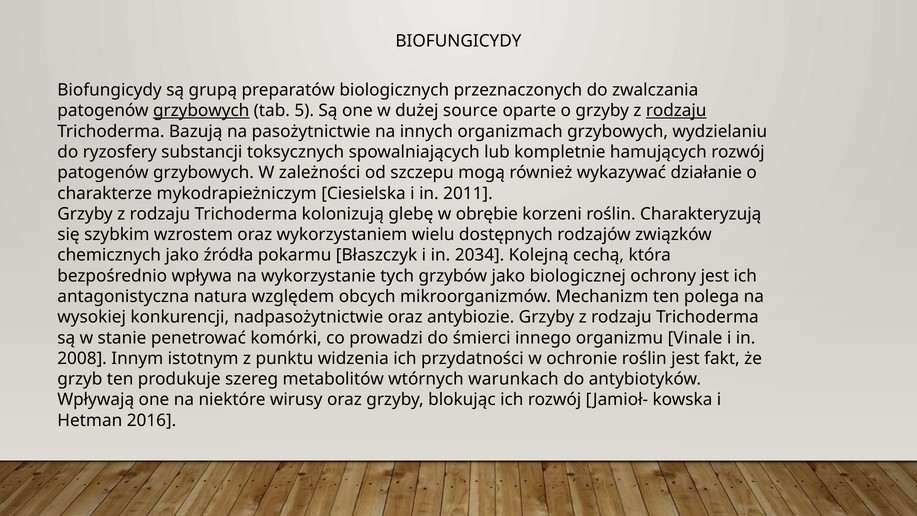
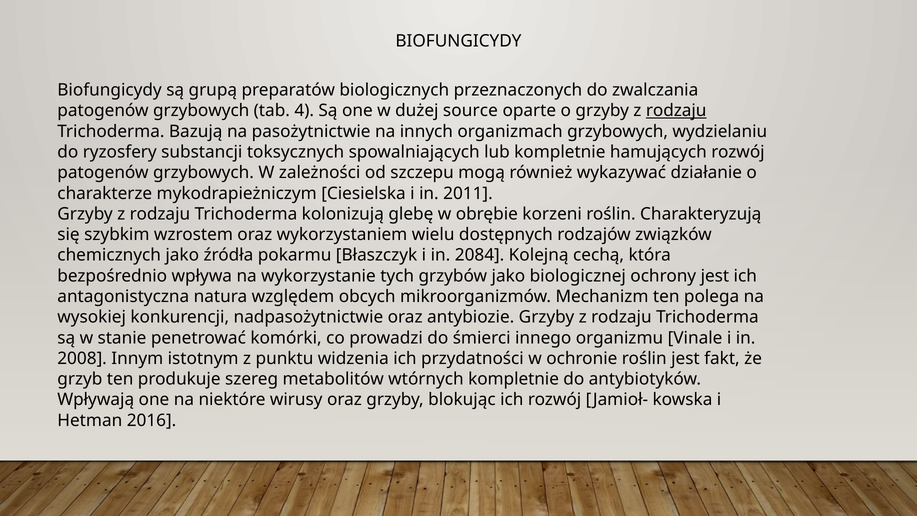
grzybowych underline: present -> none (201, 111)
5: 5 -> 4 (304, 111)
2034: 2034 -> 2084 (480, 255)
wtórnych warunkach: warunkach -> kompletnie (514, 379)
